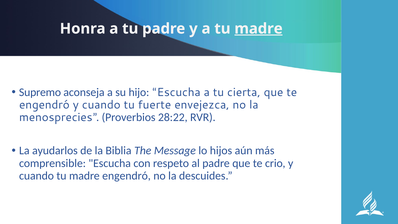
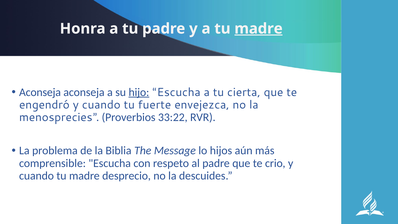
Supremo: Supremo -> Aconseja (40, 92)
hijo underline: none -> present (139, 92)
28:22: 28:22 -> 33:22 (173, 117)
ayudarlos: ayudarlos -> problema (55, 151)
madre engendró: engendró -> desprecio (127, 176)
